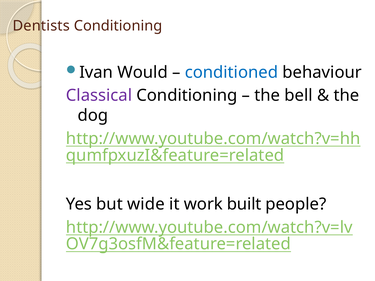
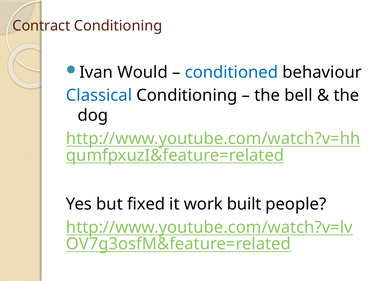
Dentists: Dentists -> Contract (41, 26)
Classical colour: purple -> blue (99, 96)
wide: wide -> fixed (146, 204)
